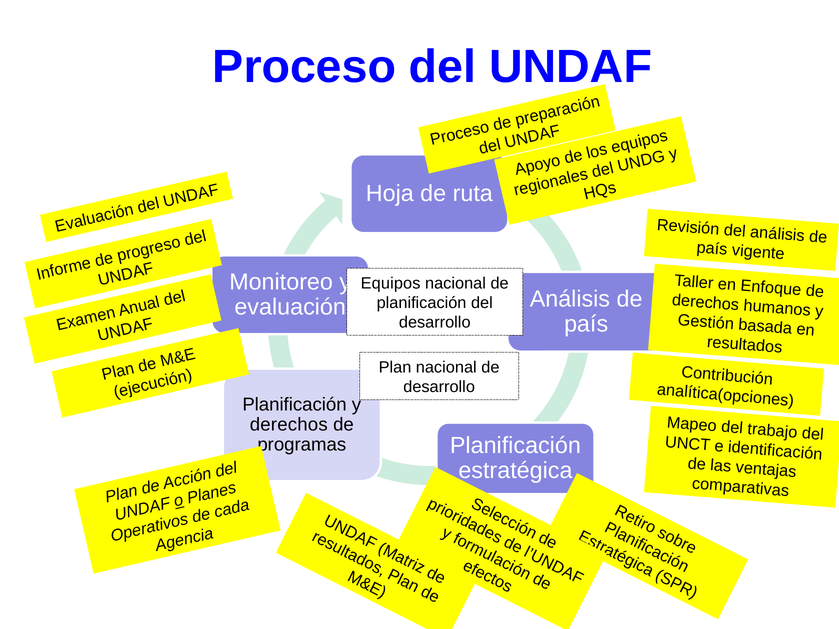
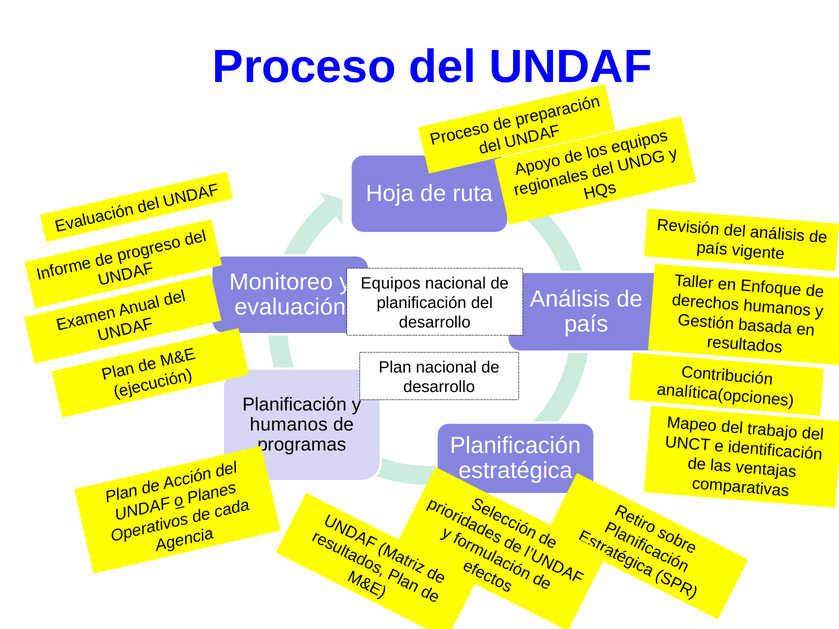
derechos: derechos -> humanos (289, 425)
